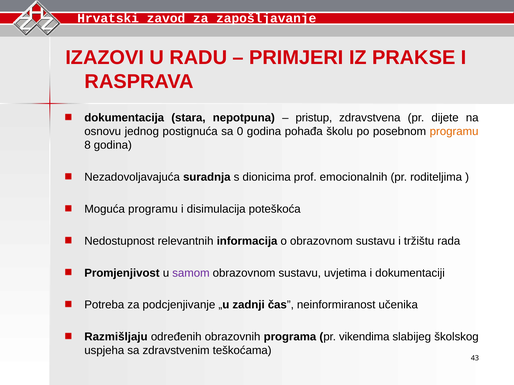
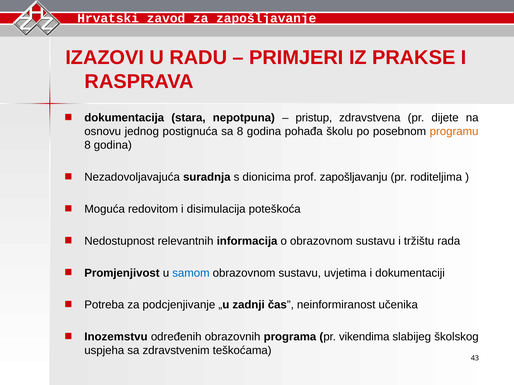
sa 0: 0 -> 8 (240, 132)
emocionalnih: emocionalnih -> zapošljavanju (354, 177)
Moguća programu: programu -> redovitom (153, 209)
samom colour: purple -> blue (191, 273)
Razmišljaju: Razmišljaju -> Inozemstvu (116, 337)
